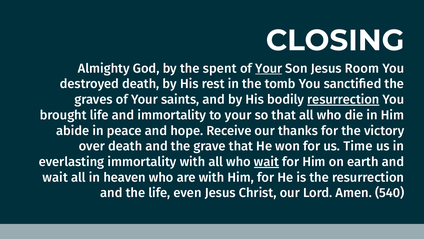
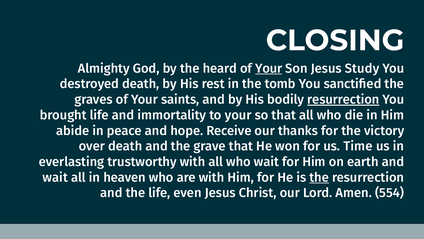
spent: spent -> heard (220, 68)
Room: Room -> Study (362, 68)
everlasting immortality: immortality -> trustworthy (142, 162)
wait underline: present -> none (266, 162)
the underline: none -> present (319, 177)
540: 540 -> 554 (390, 193)
